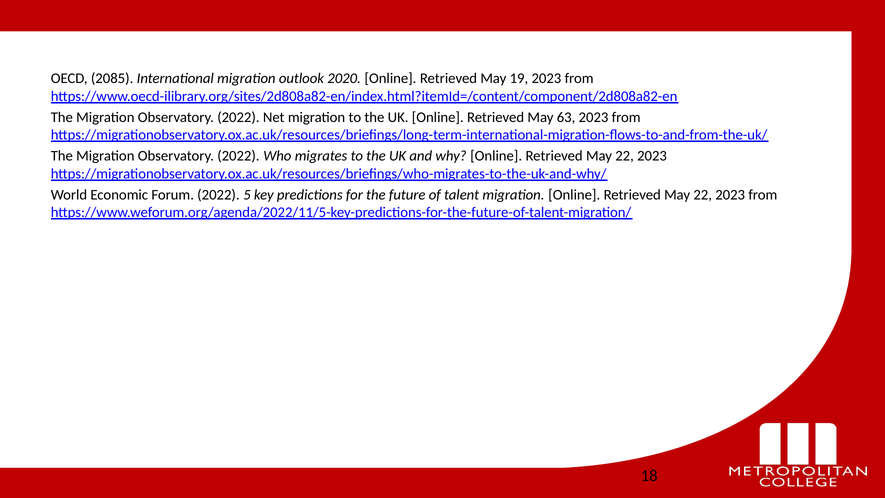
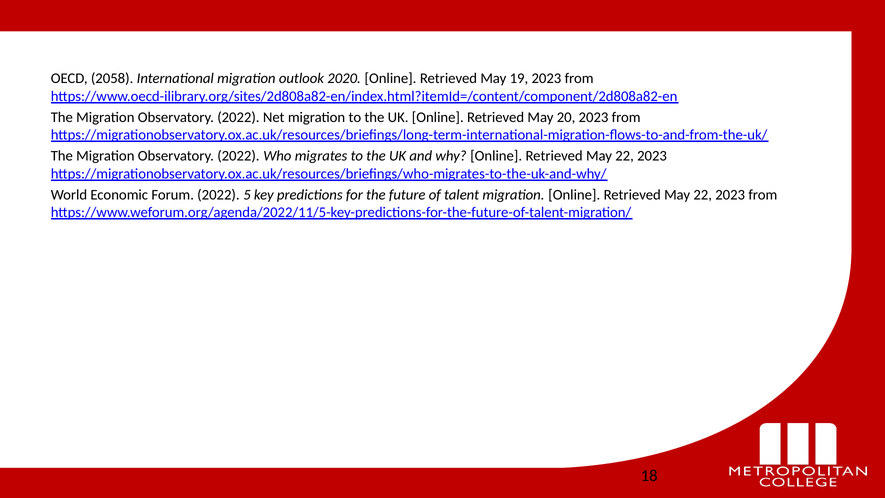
2085: 2085 -> 2058 (112, 79)
63: 63 -> 20 (566, 117)
